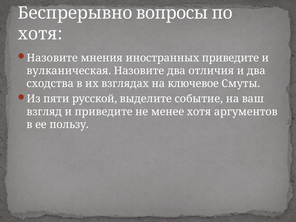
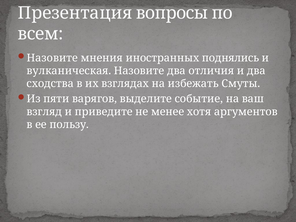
Беспрерывно: Беспрерывно -> Презентация (75, 13)
хотя: хотя -> всем (40, 34)
иностранных приведите: приведите -> поднялись (230, 58)
ключевое: ключевое -> избежать (193, 84)
русской: русской -> варягов (94, 99)
